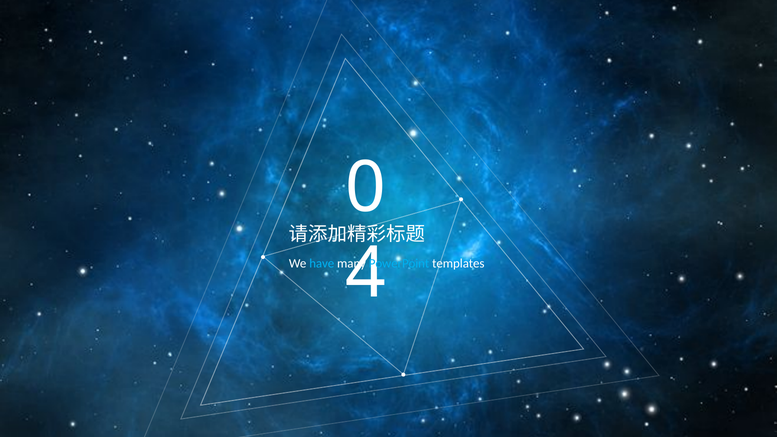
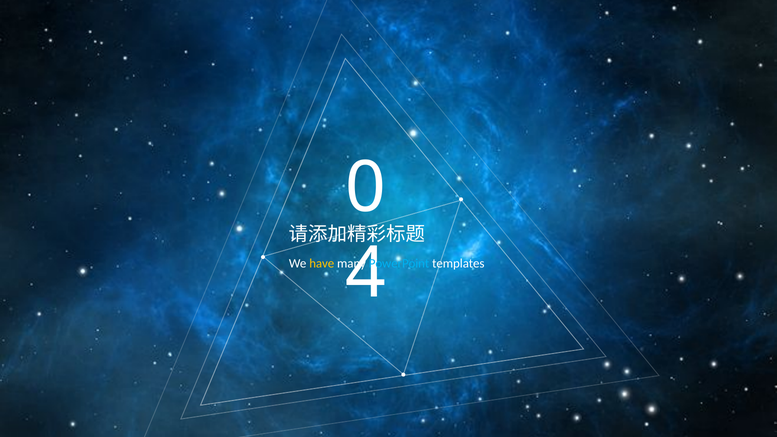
have colour: light blue -> yellow (322, 263)
